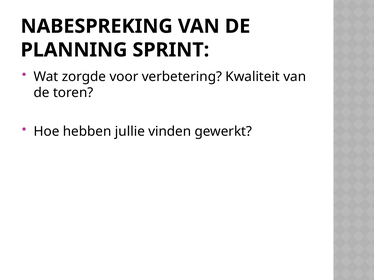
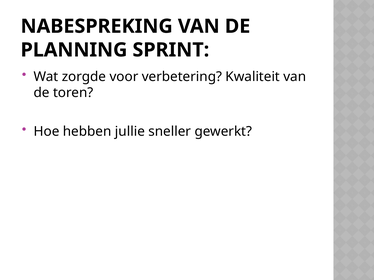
vinden: vinden -> sneller (170, 132)
